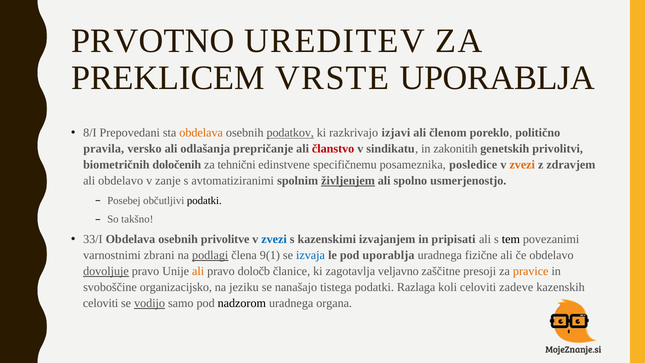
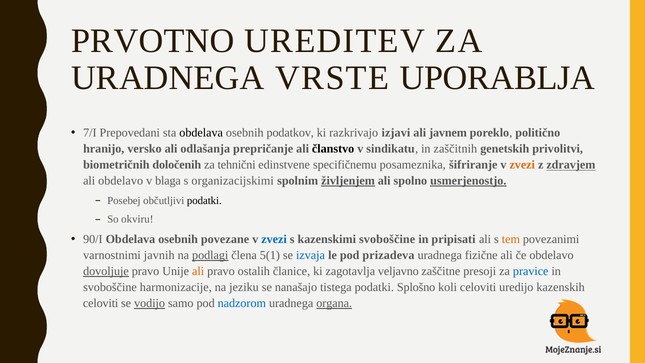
PREKLICEM: PREKLICEM -> URADNEGA (168, 78)
8/I: 8/I -> 7/I (90, 133)
obdelava colour: orange -> black (201, 133)
podatkov underline: present -> none (290, 133)
členom: členom -> javnem (448, 133)
pravila: pravila -> hranijo (104, 149)
članstvo colour: red -> black (333, 149)
zakonitih: zakonitih -> zaščitnih (455, 149)
posledice: posledice -> šifriranje (473, 165)
zdravjem underline: none -> present (571, 165)
zanje: zanje -> blaga (168, 181)
avtomatiziranimi: avtomatiziranimi -> organizacijskimi (233, 181)
usmerjenostjo underline: none -> present (468, 181)
takšno: takšno -> okviru (137, 219)
33/I: 33/I -> 90/I (93, 239)
privolitve: privolitve -> povezane (225, 239)
kazenskimi izvajanjem: izvajanjem -> svoboščine (387, 239)
tem colour: black -> orange (511, 239)
zbrani: zbrani -> javnih (159, 255)
9(1: 9(1 -> 5(1 (270, 255)
pod uporablja: uporablja -> prizadeva (388, 255)
določb: določb -> ostalih (254, 271)
pravice colour: orange -> blue (531, 271)
organizacijsko: organizacijsko -> harmonizacije (176, 287)
Razlaga: Razlaga -> Splošno (416, 287)
zadeve: zadeve -> uredijo (516, 287)
nadzorom colour: black -> blue (242, 303)
organa underline: none -> present (334, 303)
